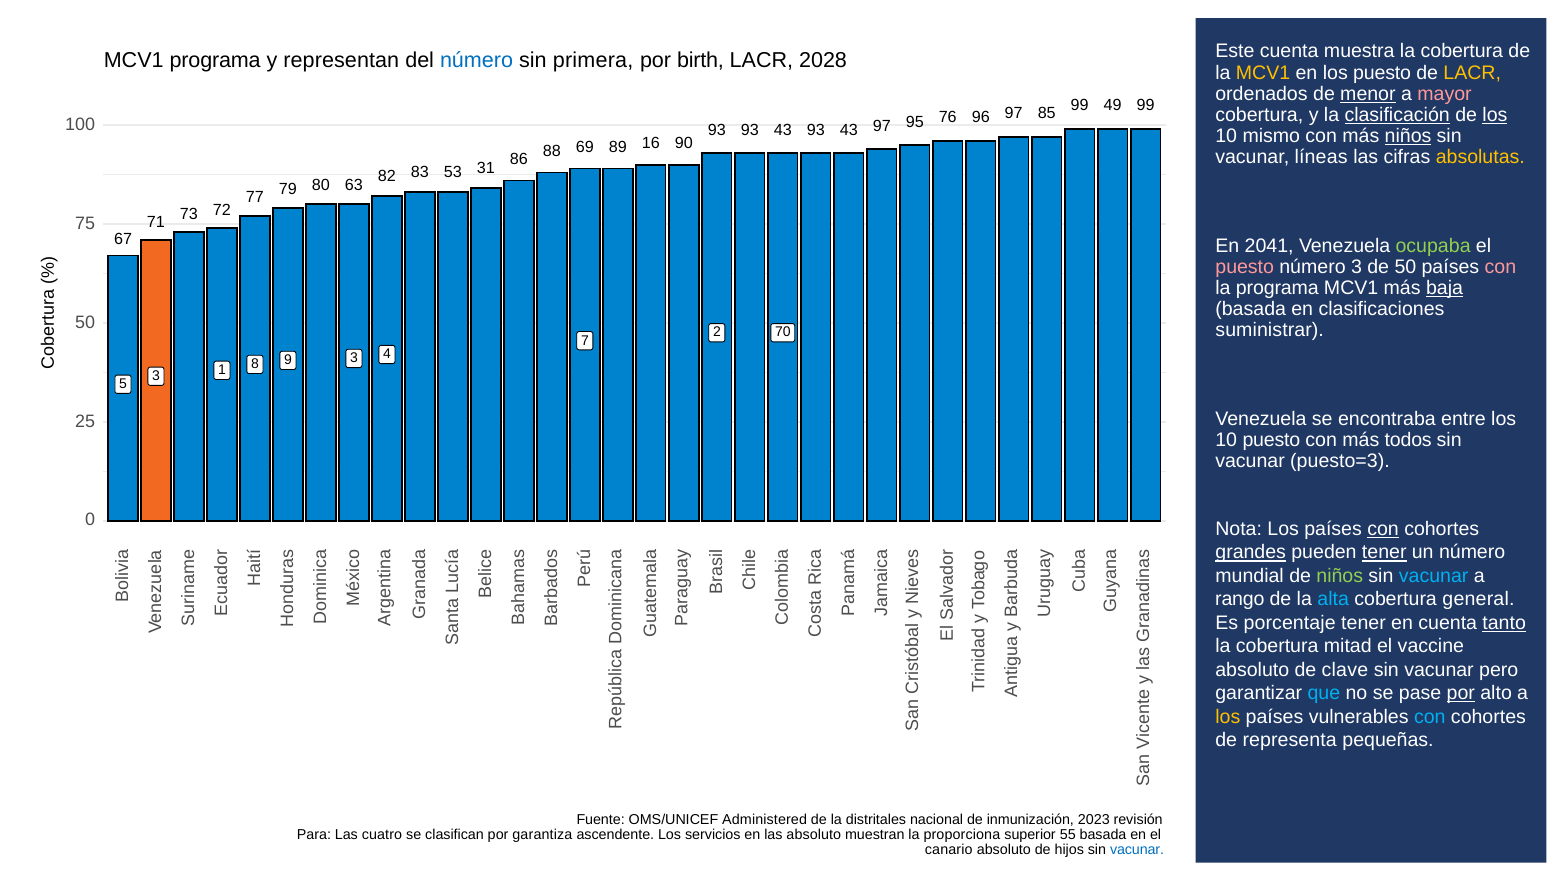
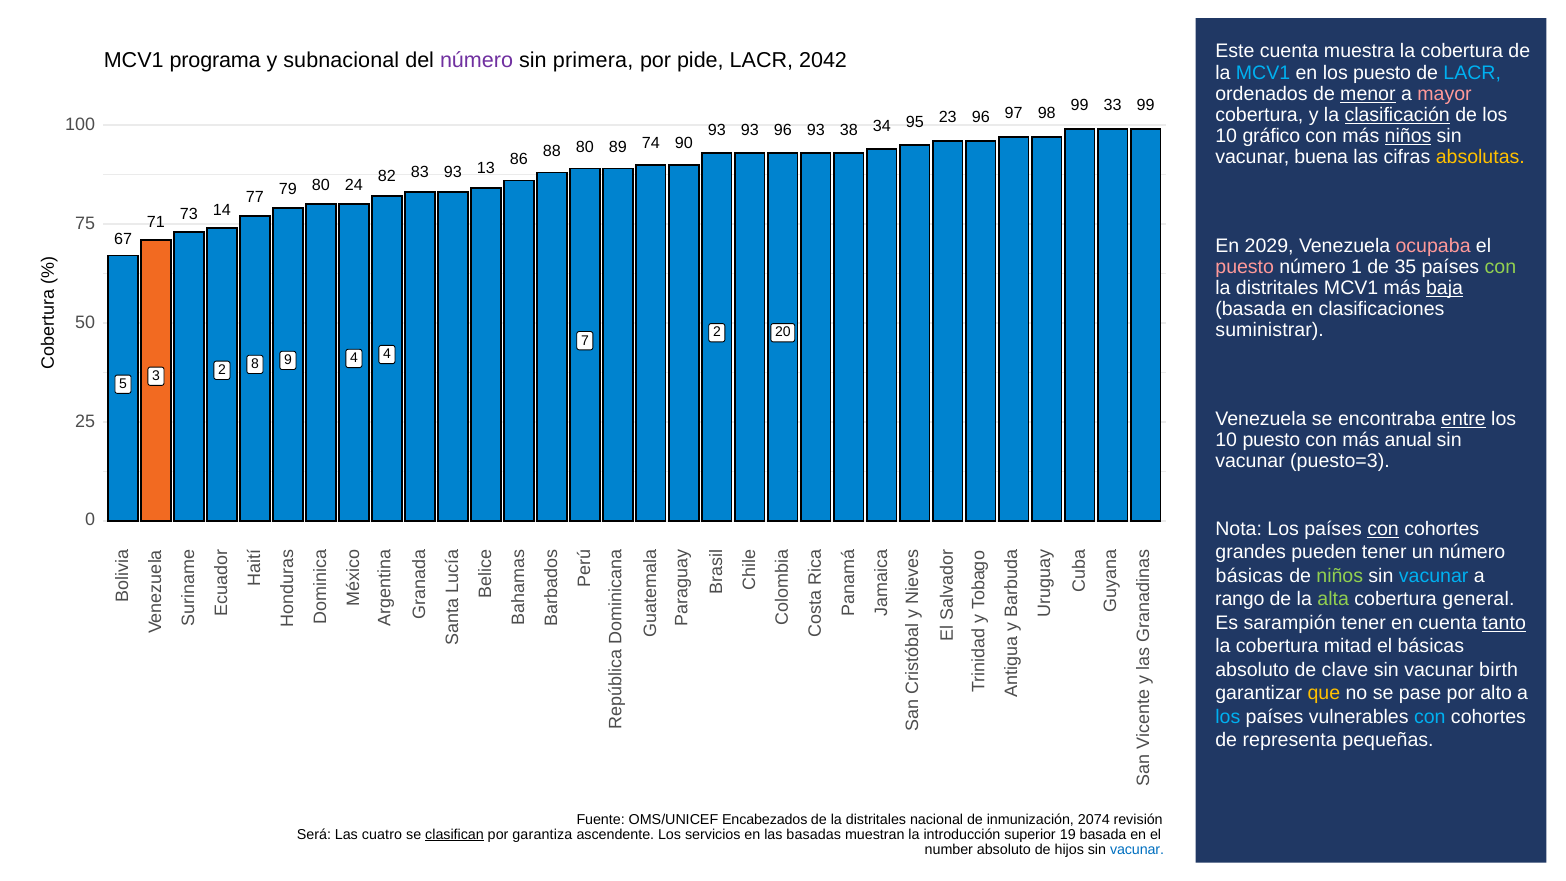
representan: representan -> subnacional (341, 61)
número colour: blue -> purple (477, 61)
birth: birth -> pide (700, 61)
2028: 2028 -> 2042 (823, 61)
MCV1 colour: yellow -> light blue (1263, 73)
LACR colour: yellow -> light blue (1472, 73)
49: 49 -> 33 (1113, 105)
los underline: present -> none (1495, 115)
43: 43 -> 96 (783, 130)
43: 43 -> 38 (849, 130)
93 97: 97 -> 34 (882, 126)
76: 76 -> 23 (948, 118)
85: 85 -> 98 (1047, 113)
mismo: mismo -> gráfico (1271, 136)
88 69: 69 -> 80 (585, 147)
16: 16 -> 74 (651, 143)
líneas: líneas -> buena (1321, 157)
31: 31 -> 13 (486, 168)
82 53: 53 -> 93 (453, 172)
63: 63 -> 24 (354, 185)
72: 72 -> 14 (222, 210)
2041: 2041 -> 2029 (1269, 246)
ocupaba colour: light green -> pink (1433, 246)
número 3: 3 -> 1 (1356, 267)
de 50: 50 -> 35 (1405, 267)
con colour: pink -> light green (1500, 267)
programa: programa -> distritales (1277, 288)
70: 70 -> 20 (783, 332)
3 1: 1 -> 2 (222, 370)
9 3: 3 -> 4 (354, 358)
entre underline: none -> present (1463, 419)
todos: todos -> anual (1408, 440)
grandes underline: present -> none (1251, 552)
tener underline: present -> none (1384, 552)
mundial: mundial -> básicas (1249, 576)
alta colour: light blue -> light green (1333, 599)
porcentaje: porcentaje -> sarampión (1290, 623)
el vaccine: vaccine -> básicas (1431, 646)
pero: pero -> birth (1499, 670)
que colour: light blue -> yellow (1324, 693)
por underline: present -> none (1461, 693)
los colour: yellow -> light blue (1228, 717)
Administered: Administered -> Encabezados (765, 819)
2023: 2023 -> 2074 (1094, 819)
Para: Para -> Será (314, 834)
clasifican underline: none -> present (455, 834)
las absoluto: absoluto -> basadas (814, 834)
proporciona: proporciona -> introducción (962, 834)
55: 55 -> 19 (1068, 834)
canario: canario -> number (949, 850)
